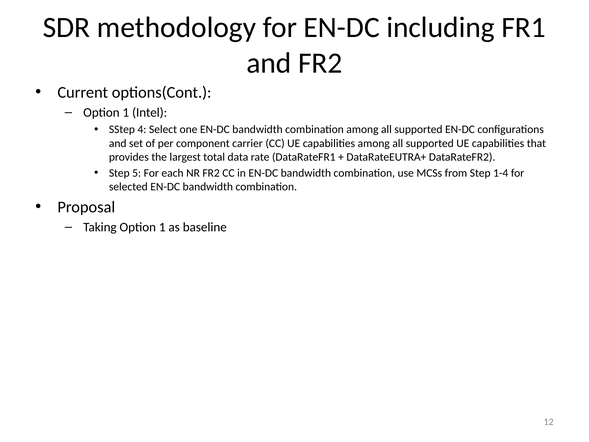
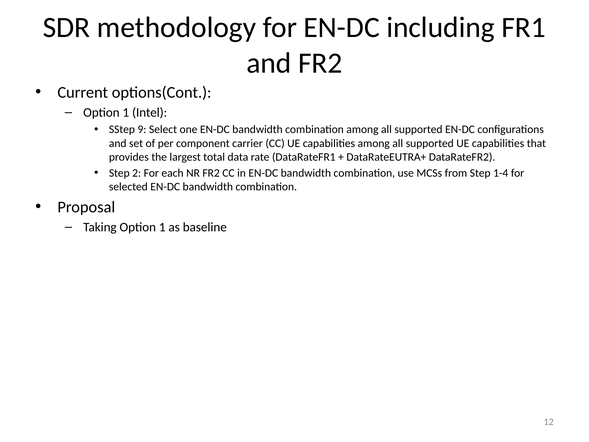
4: 4 -> 9 (142, 129)
5: 5 -> 2 (137, 173)
